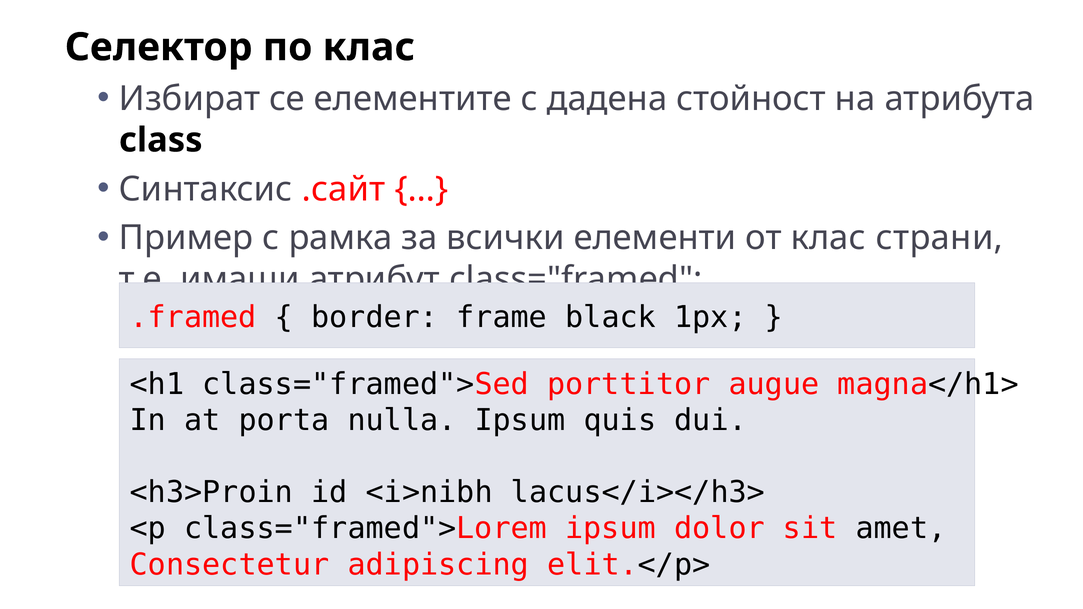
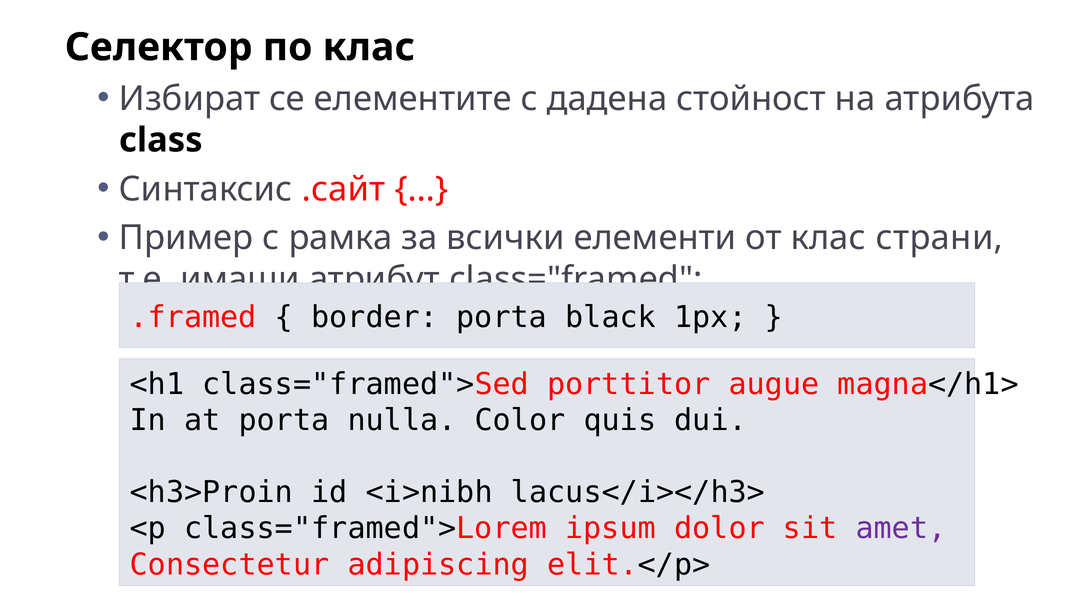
border frame: frame -> porta (502, 317)
nulla Ipsum: Ipsum -> Color (520, 420)
amet colour: black -> purple (901, 529)
